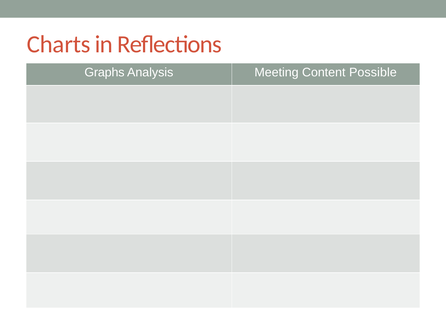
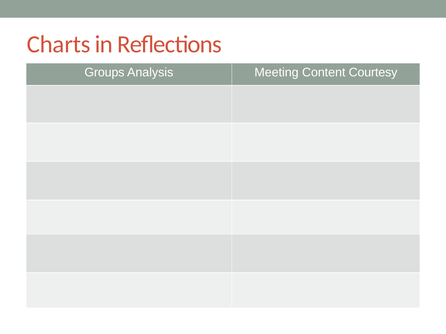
Graphs: Graphs -> Groups (104, 73)
Possible: Possible -> Courtesy (373, 73)
